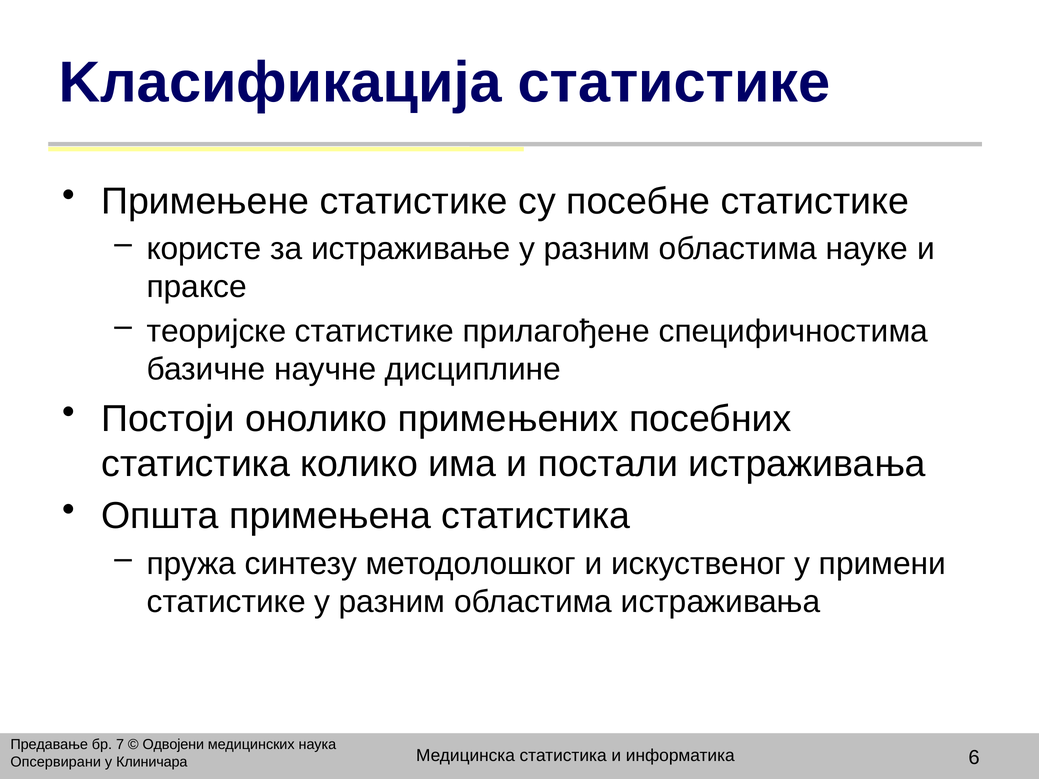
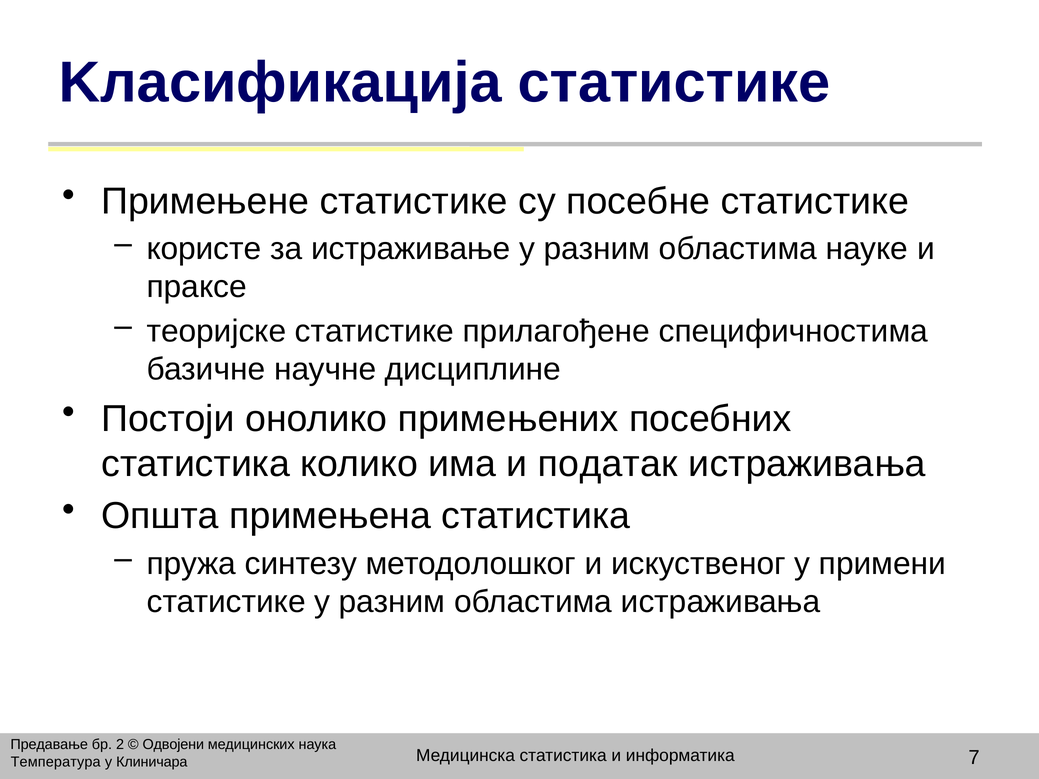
постали: постали -> податак (608, 464)
7: 7 -> 2 (120, 745)
6: 6 -> 7 (974, 758)
Опсервирани: Опсервирани -> Температура (56, 762)
